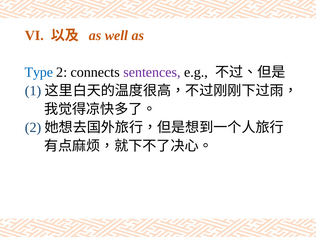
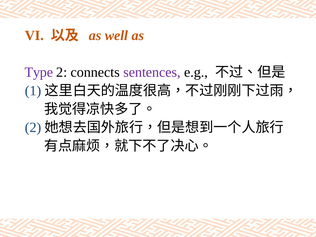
Type colour: blue -> purple (39, 72)
